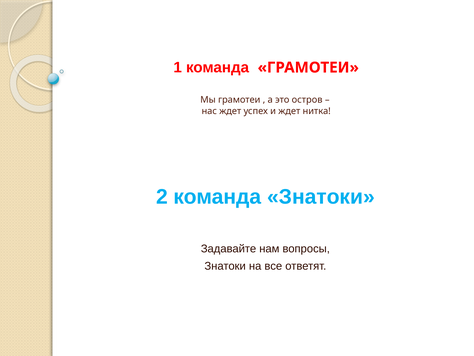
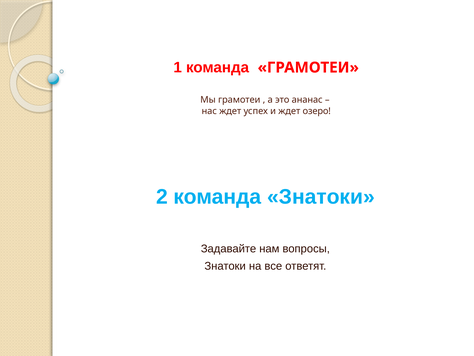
остров: остров -> ананас (307, 100)
нитка: нитка -> озеро (317, 111)
